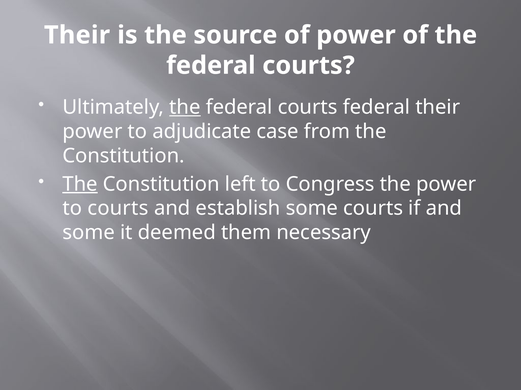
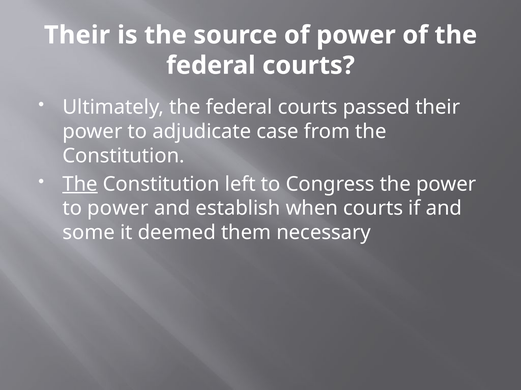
the underline: present -> none (185, 107)
courts federal: federal -> passed (376, 107)
to courts: courts -> power (118, 209)
establish some: some -> when (312, 209)
